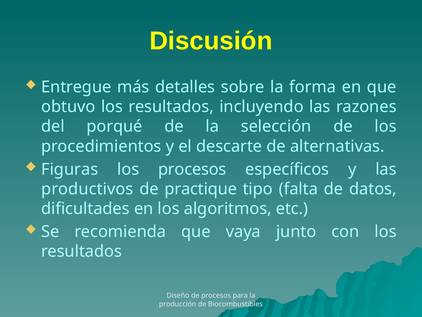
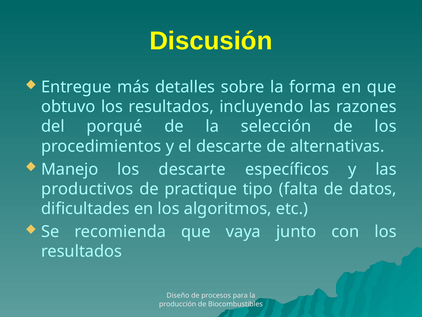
Figuras: Figuras -> Manejo (70, 169)
los procesos: procesos -> descarte (192, 169)
